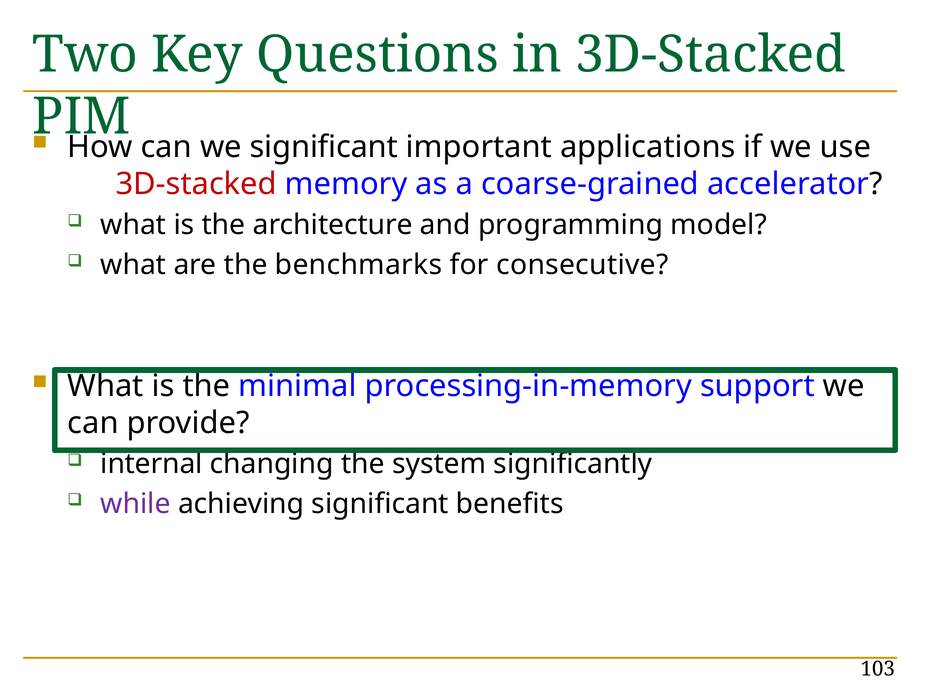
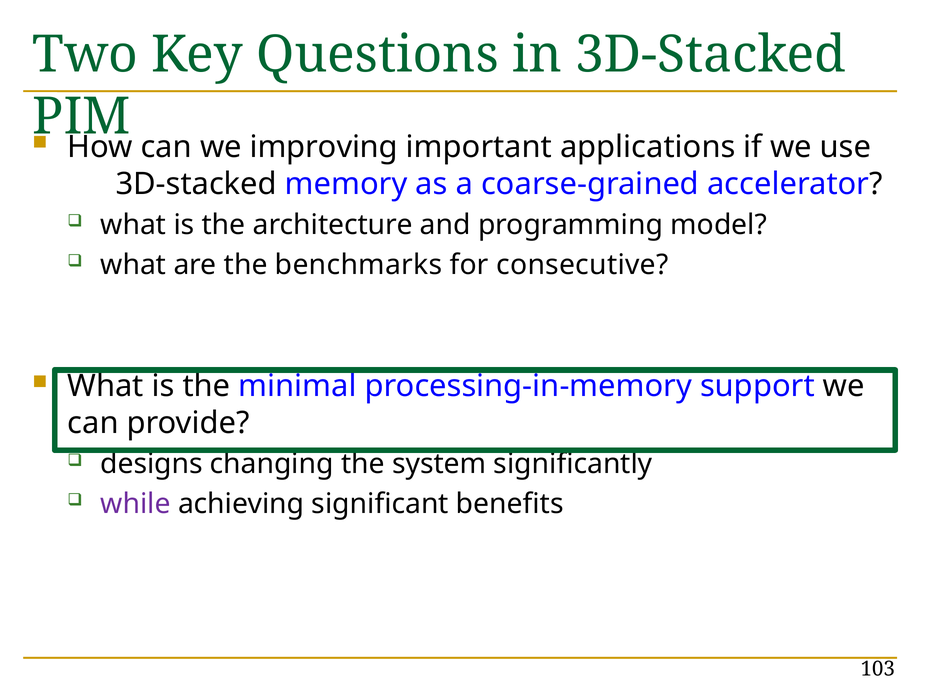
we significant: significant -> improving (324, 147)
3D-stacked colour: red -> black (196, 184)
internal: internal -> designs (152, 464)
